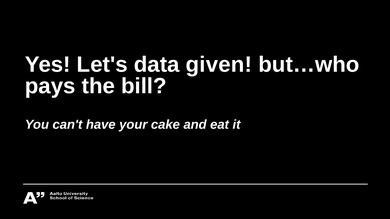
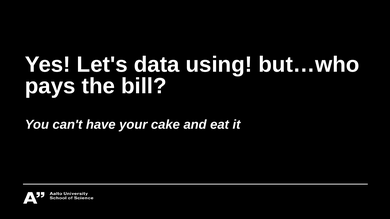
given: given -> using (219, 65)
